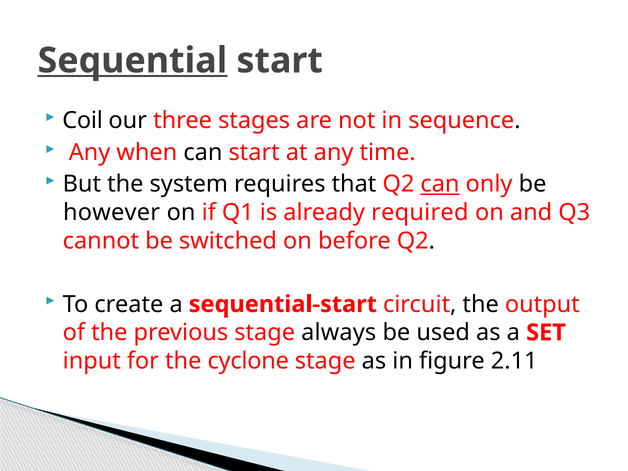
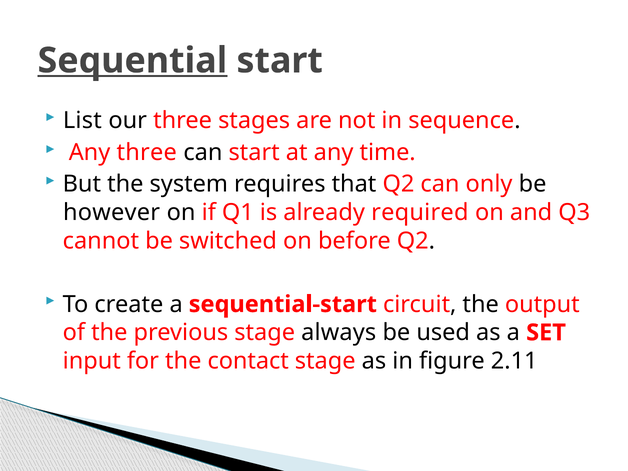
Coil: Coil -> List (82, 121)
Any when: when -> three (147, 152)
can underline: present -> none (440, 184)
cyclone: cyclone -> contact (248, 361)
